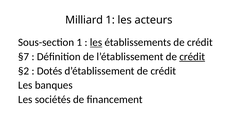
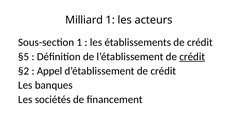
les underline: present -> none (96, 42)
§7: §7 -> §5 (24, 57)
Dotés: Dotés -> Appel (50, 71)
